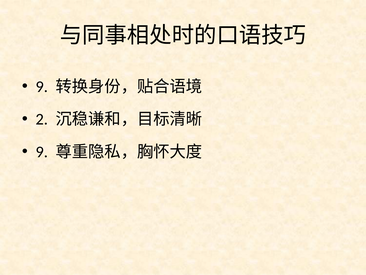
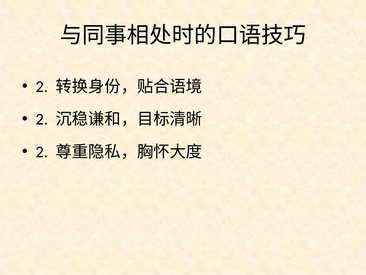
9: 9 -> 2 (42, 87)
9: 9 -> 2 (42, 152)
